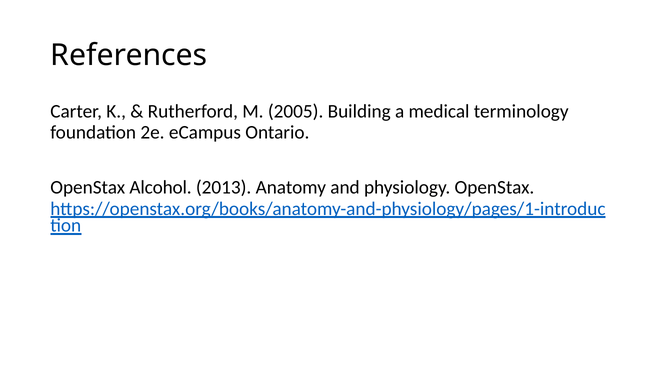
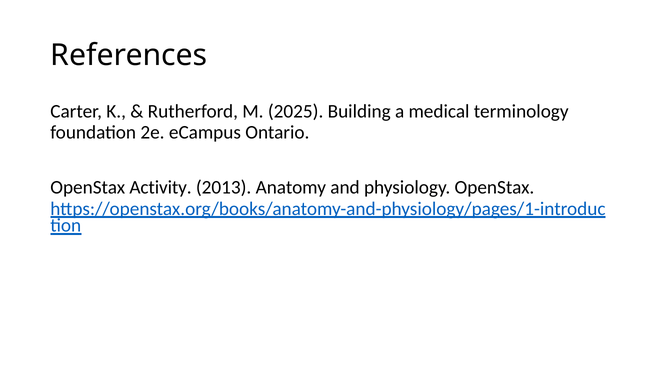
2005: 2005 -> 2025 (296, 112)
Alcohol: Alcohol -> Activity (161, 188)
